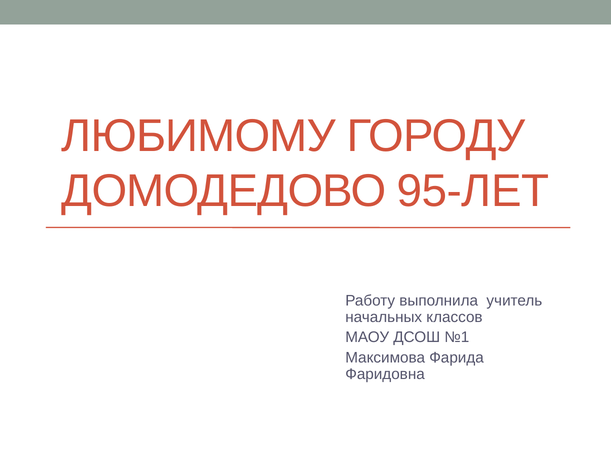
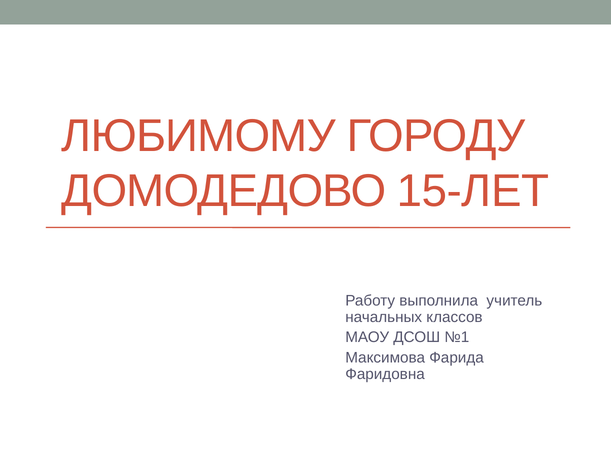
95-ЛЕТ: 95-ЛЕТ -> 15-ЛЕТ (473, 191)
